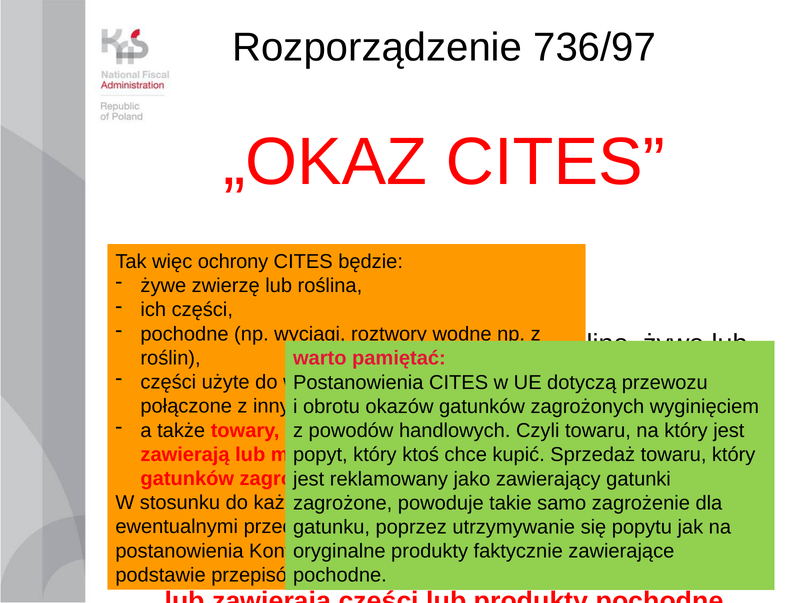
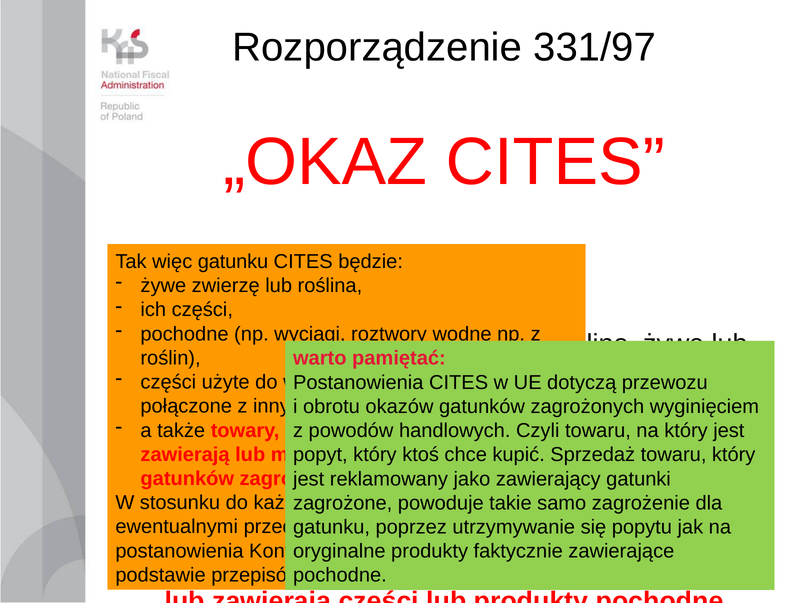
736/97: 736/97 -> 331/97 (595, 47)
więc ochrony: ochrony -> gatunku (233, 261)
